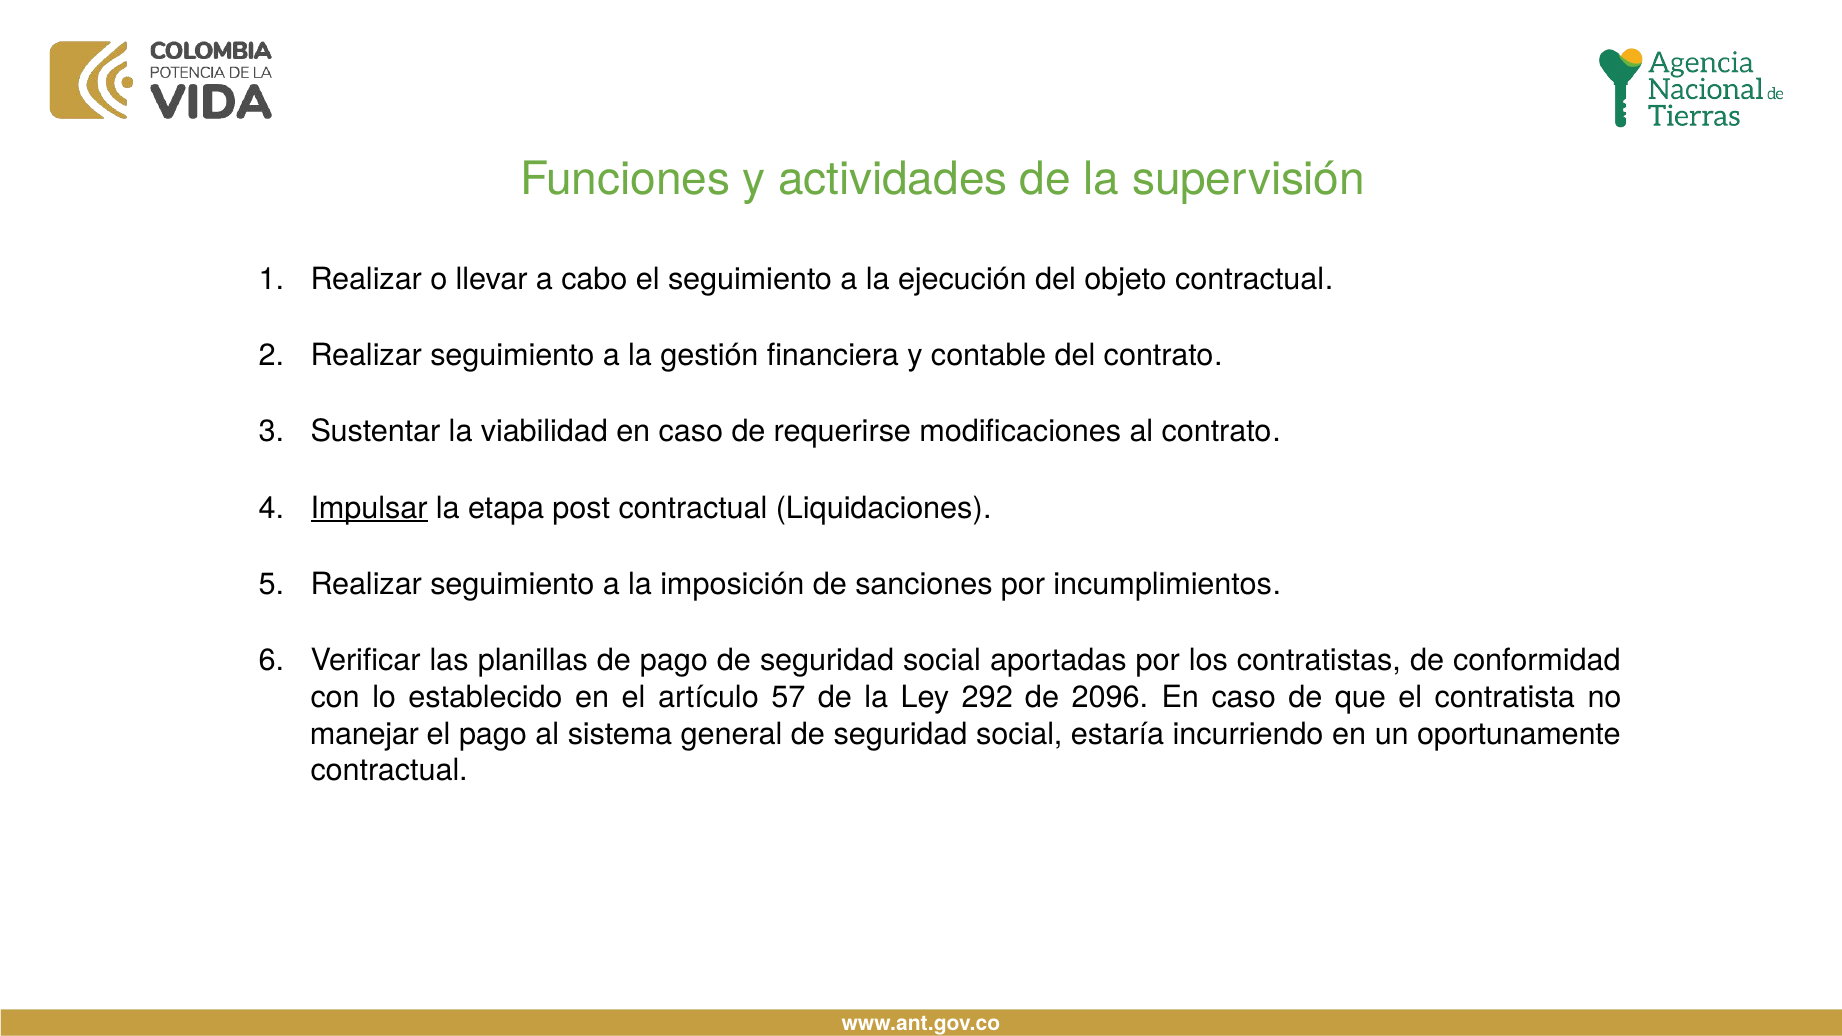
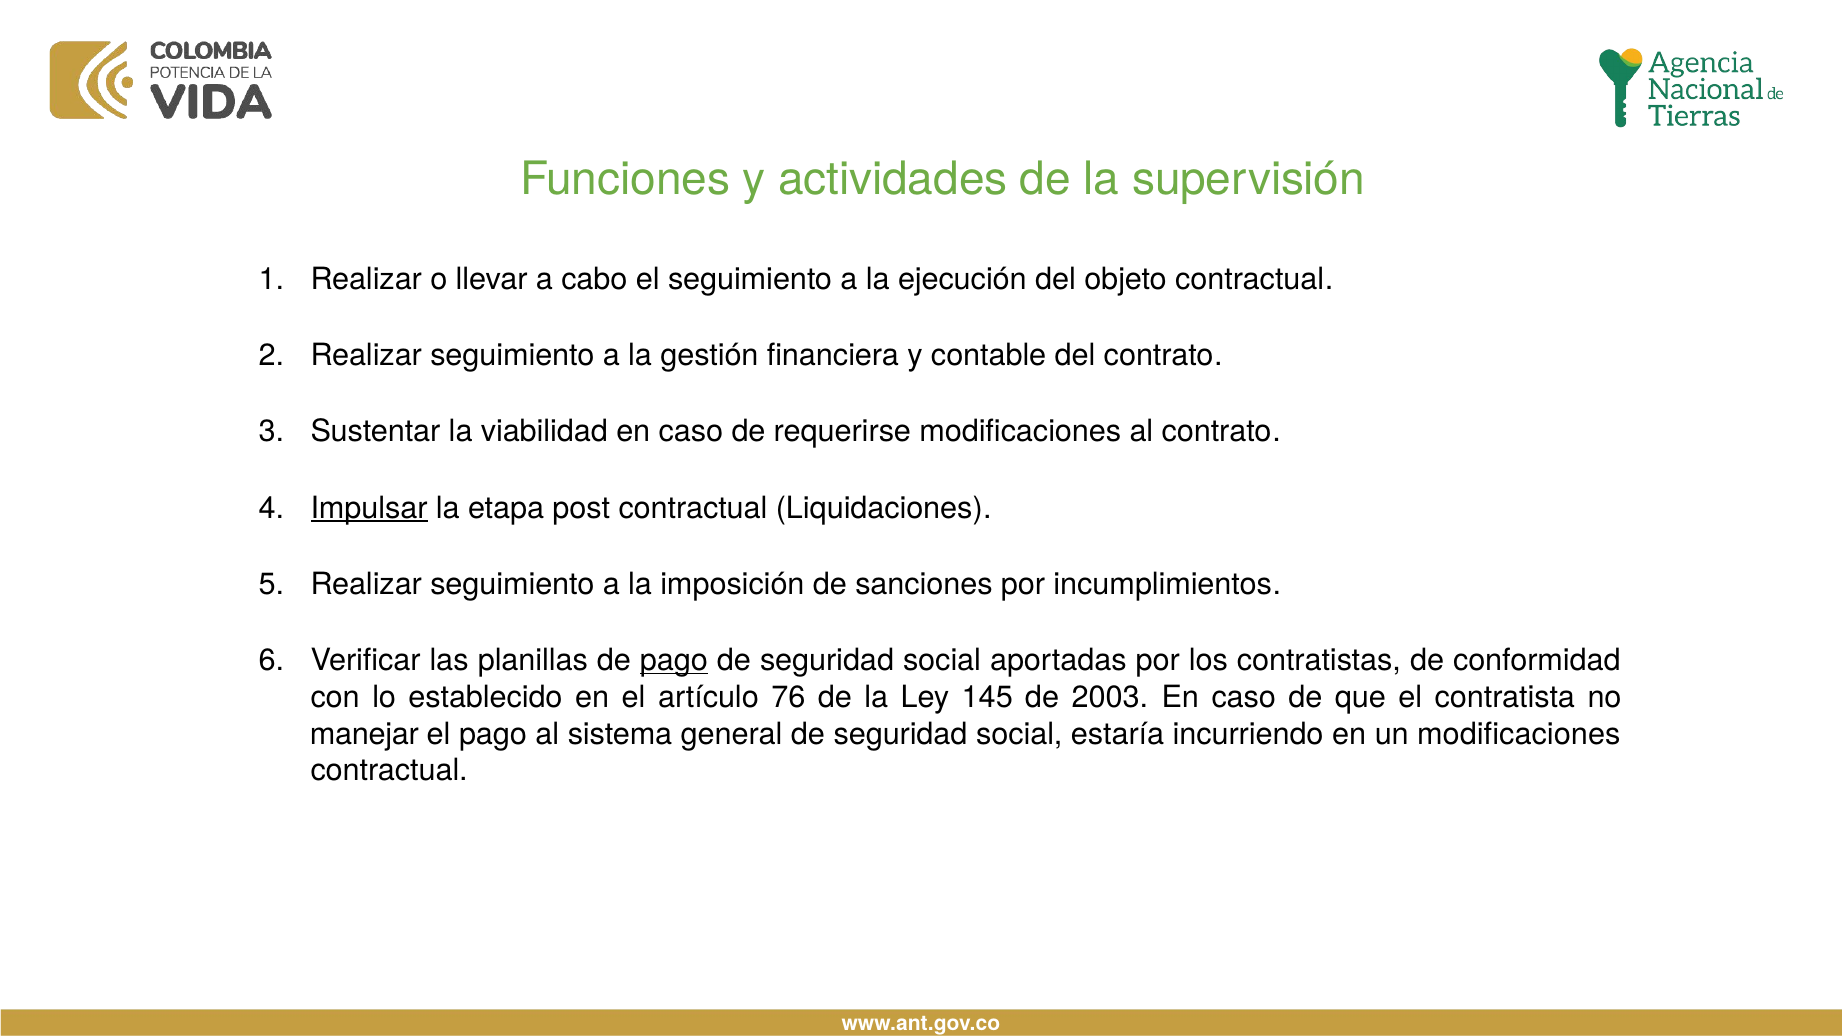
pago underline: none -> present (674, 660)
57: 57 -> 76 (788, 697)
292: 292 -> 145 (987, 697)
2096: 2096 -> 2003 (1110, 697)
un oportunamente: oportunamente -> modificaciones (1519, 734)
